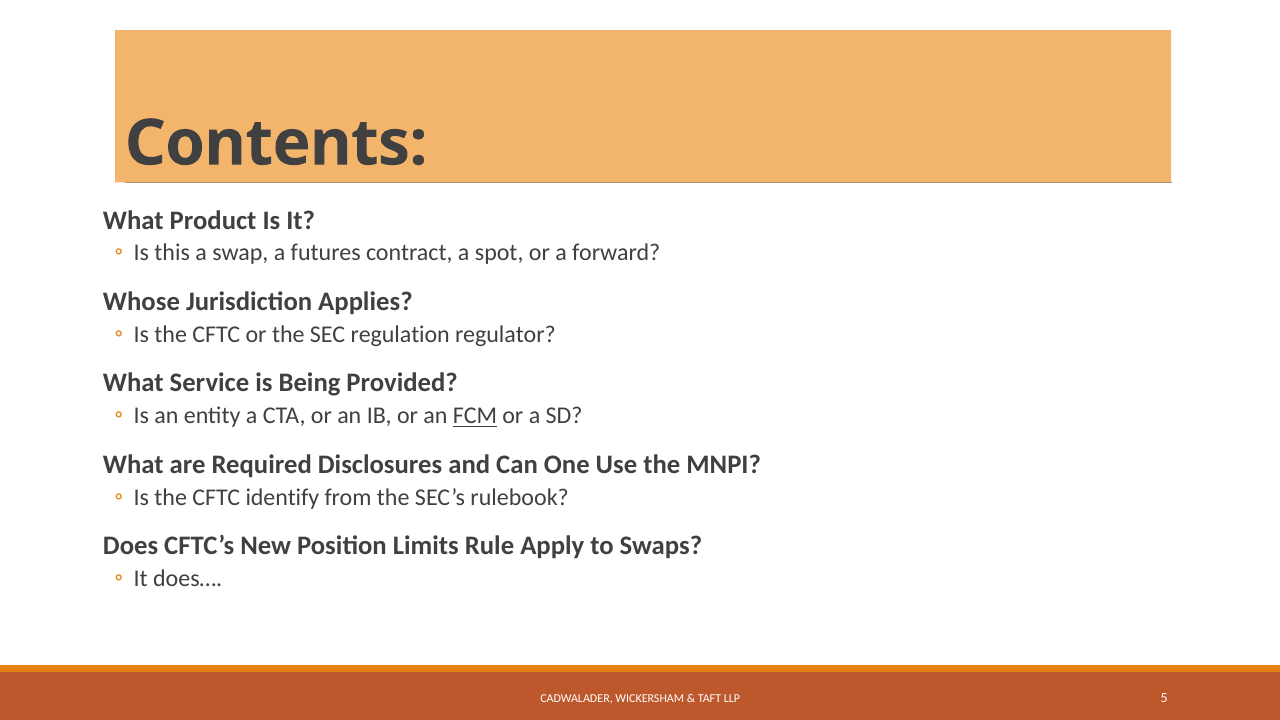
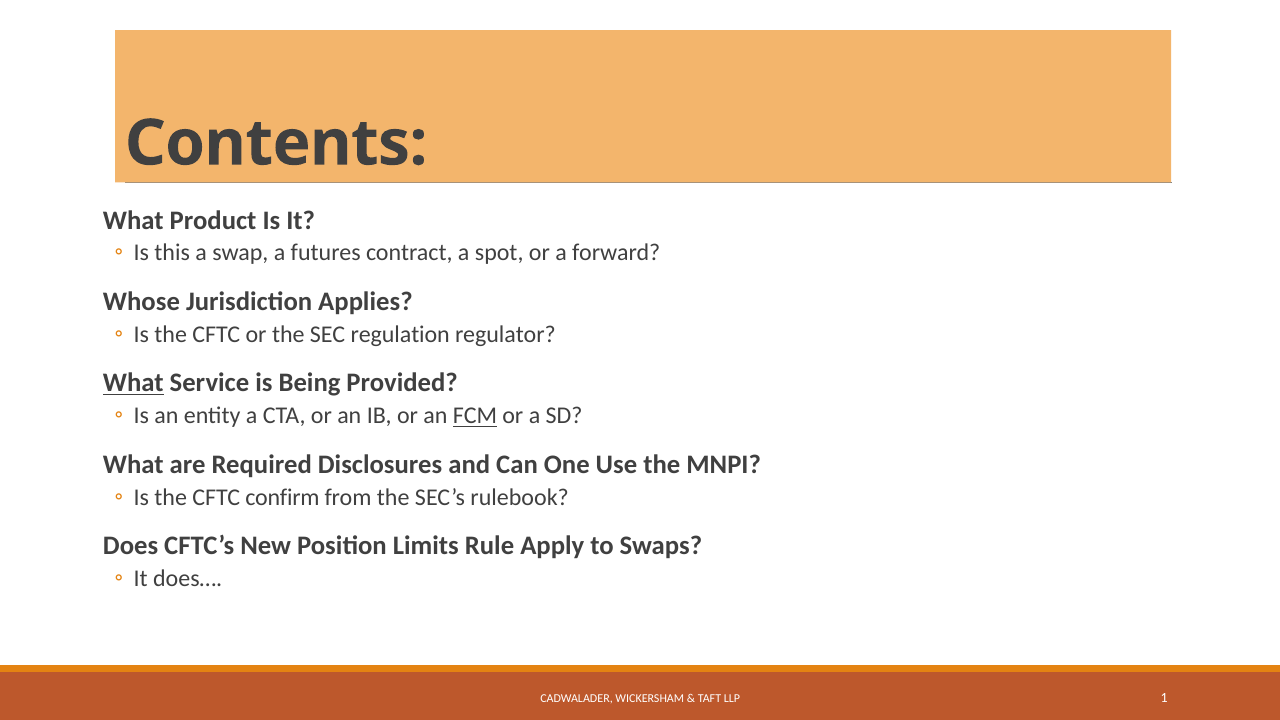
What underline: none -> present (133, 383)
identify: identify -> confirm (282, 497)
5: 5 -> 1 (1164, 698)
